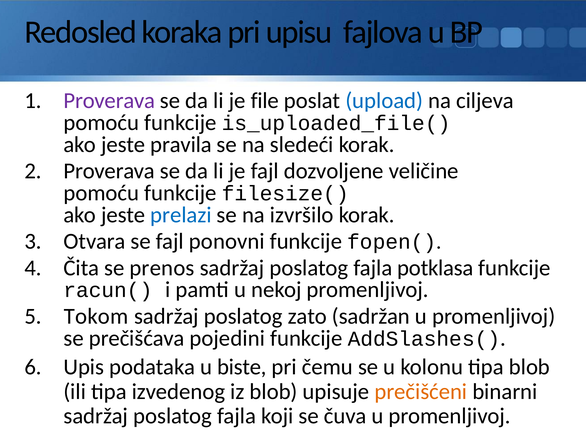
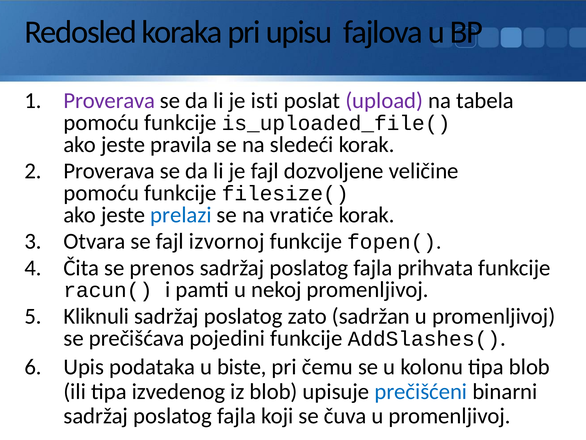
file: file -> isti (265, 101)
upload colour: blue -> purple (384, 101)
ciljeva: ciljeva -> tabela (485, 101)
izvršilo: izvršilo -> vratiće (302, 215)
ponovni: ponovni -> izvornoj (227, 241)
potklasa: potklasa -> prihvata (435, 268)
Tokom: Tokom -> Kliknuli (96, 316)
prečišćeni colour: orange -> blue (421, 391)
